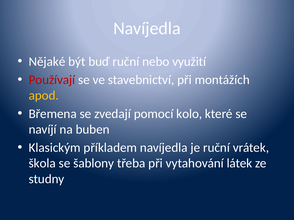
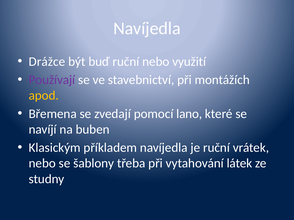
Nějaké: Nějaké -> Drážce (47, 62)
Používají colour: red -> purple (52, 80)
kolo: kolo -> lano (189, 114)
škola: škola -> nebo (42, 164)
